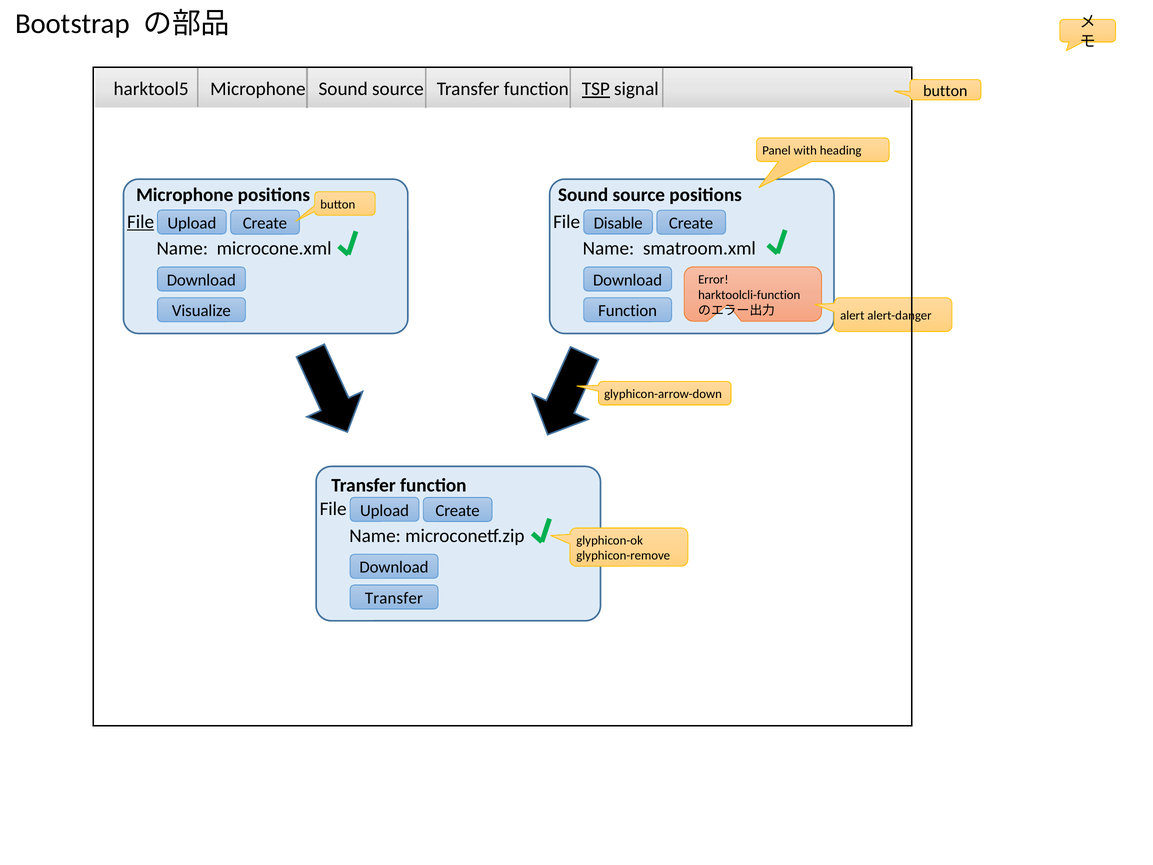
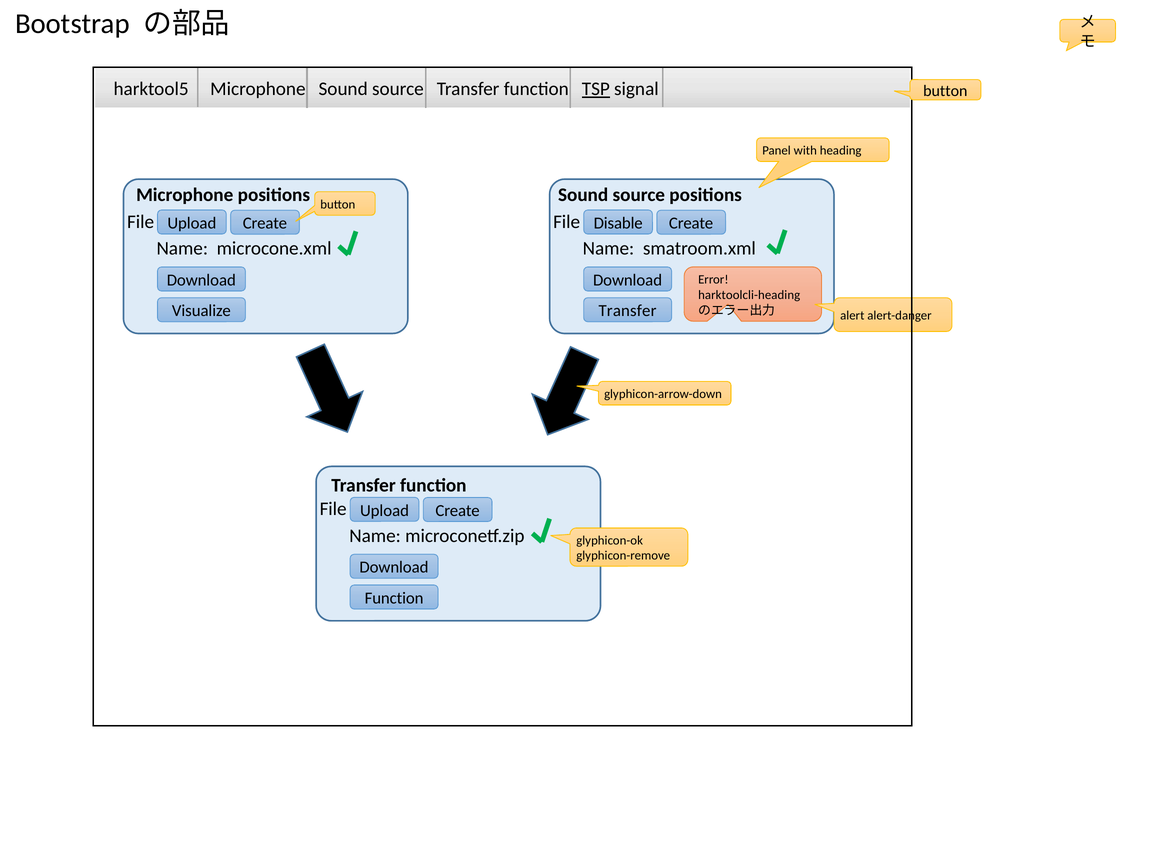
File underline: present -> none (141, 222)
harktoolcli-function: harktoolcli-function -> harktoolcli-heading (749, 295)
Function: Function -> Transfer (627, 311)
Transfer: Transfer -> Function (394, 598)
